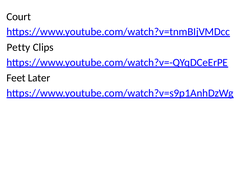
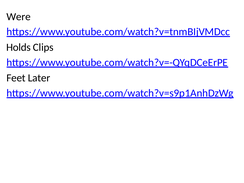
Court: Court -> Were (19, 17)
Petty: Petty -> Holds (19, 47)
